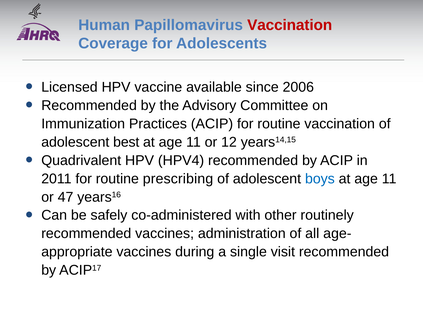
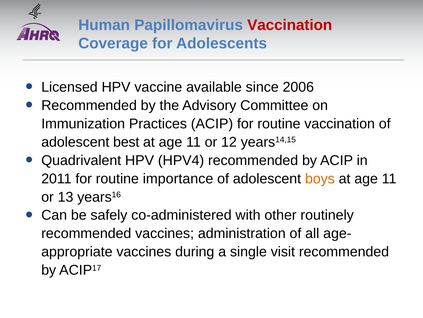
prescribing: prescribing -> importance (178, 178)
boys colour: blue -> orange (320, 178)
47: 47 -> 13 (66, 197)
